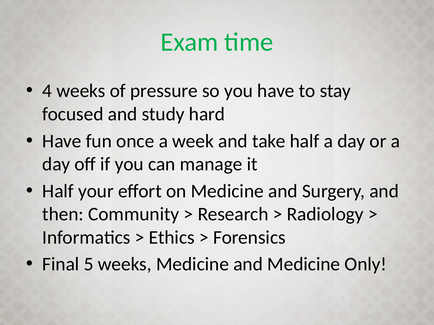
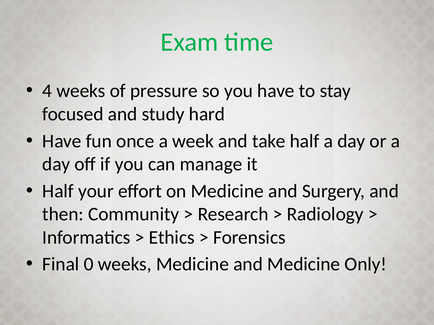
5: 5 -> 0 (89, 265)
